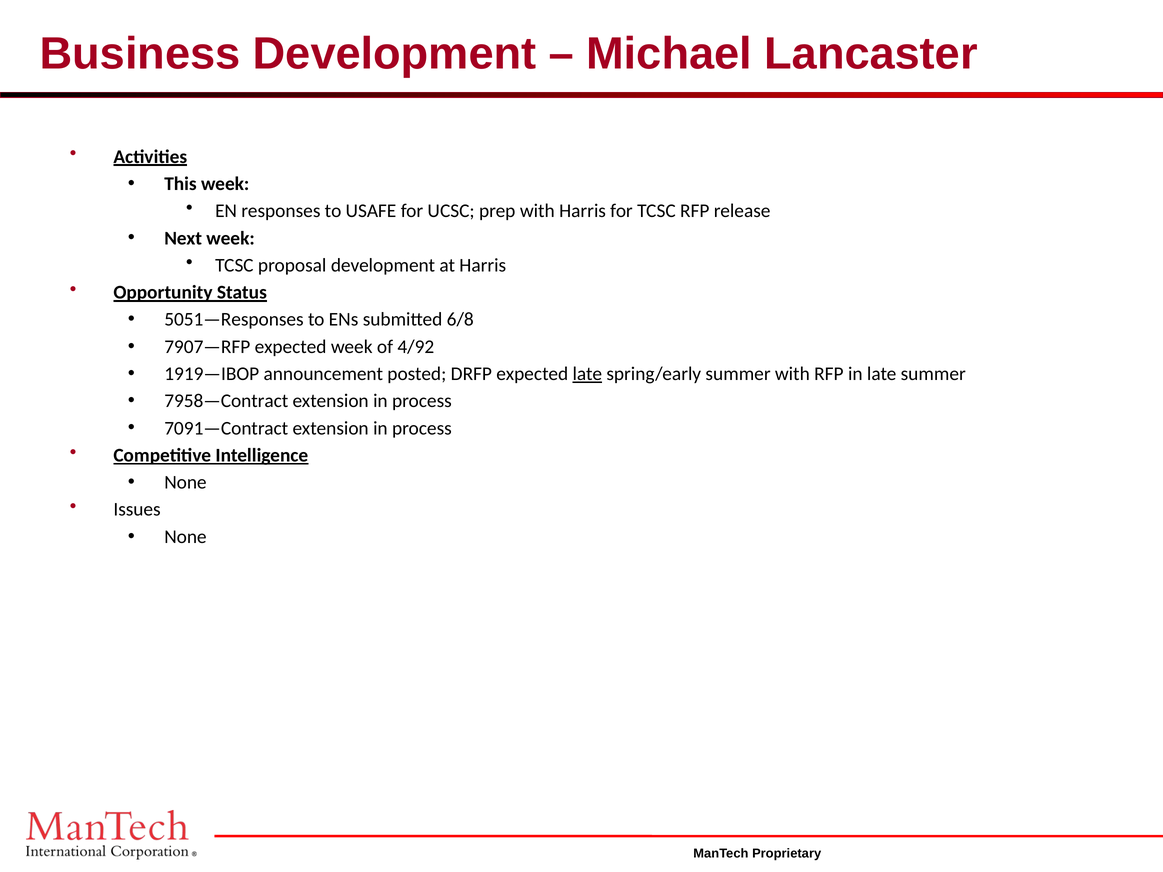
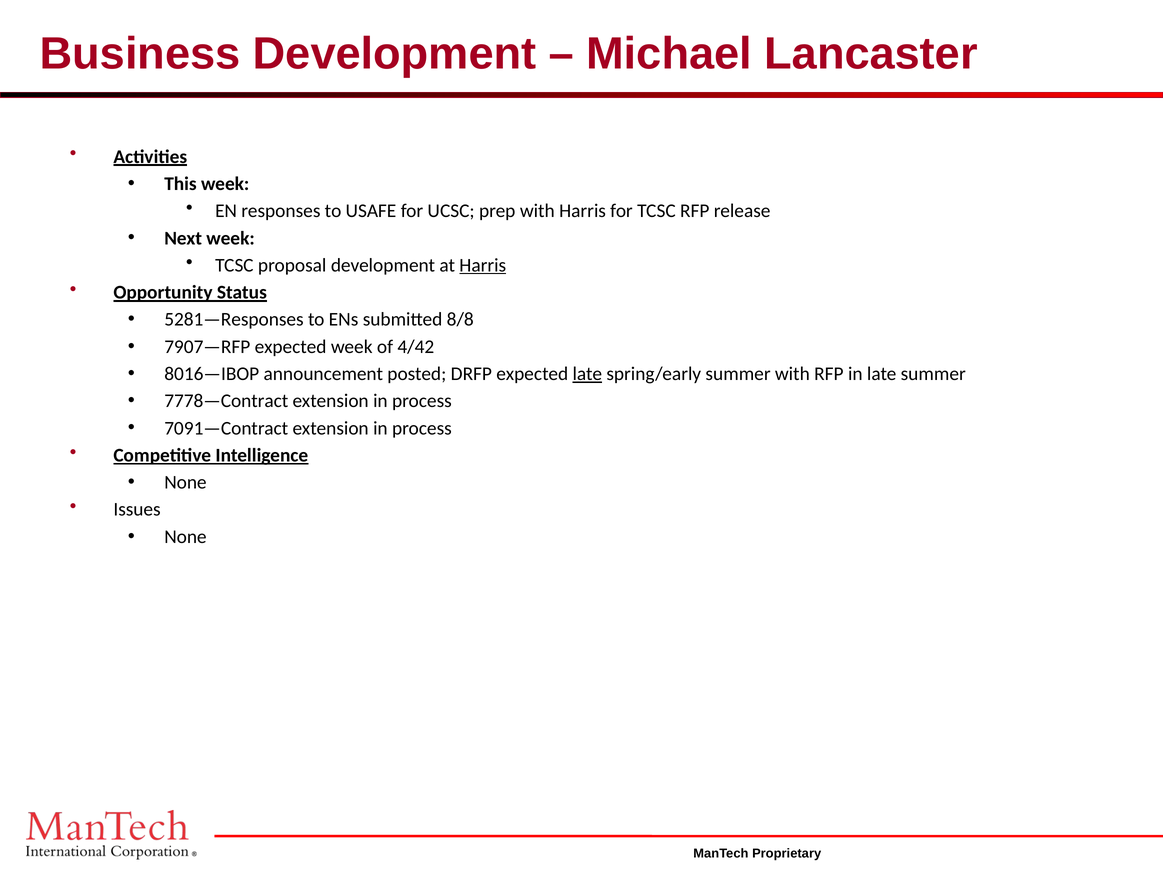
Harris underline: none -> present (483, 265)
5051—Responses: 5051—Responses -> 5281—Responses (234, 320)
6/8: 6/8 -> 8/8 (460, 320)
4/92: 4/92 -> 4/42 (416, 347)
1919—IBOP: 1919—IBOP -> 8016—IBOP (212, 374)
7958—Contract: 7958—Contract -> 7778—Contract (226, 401)
